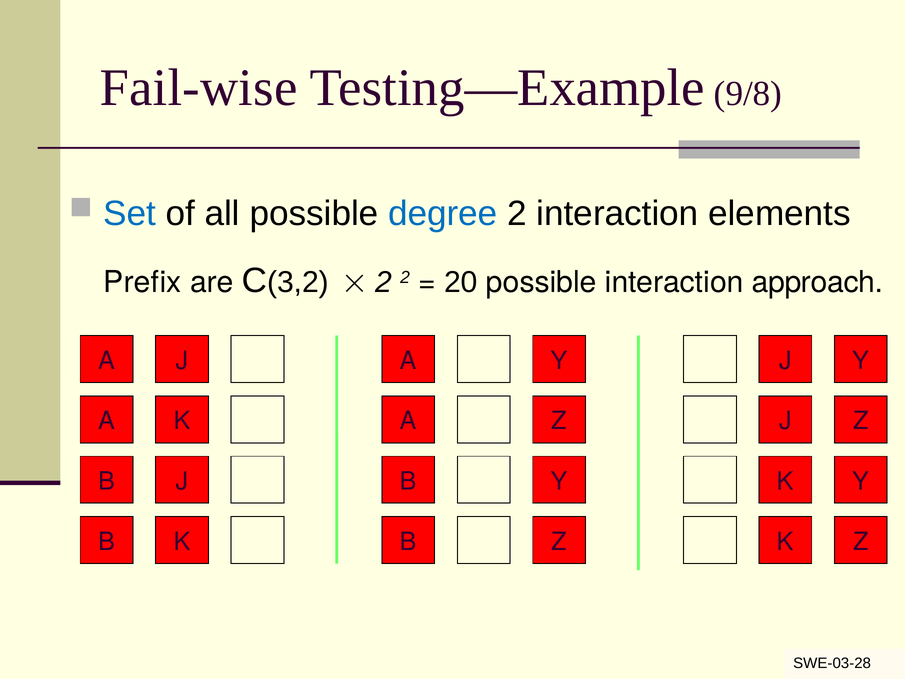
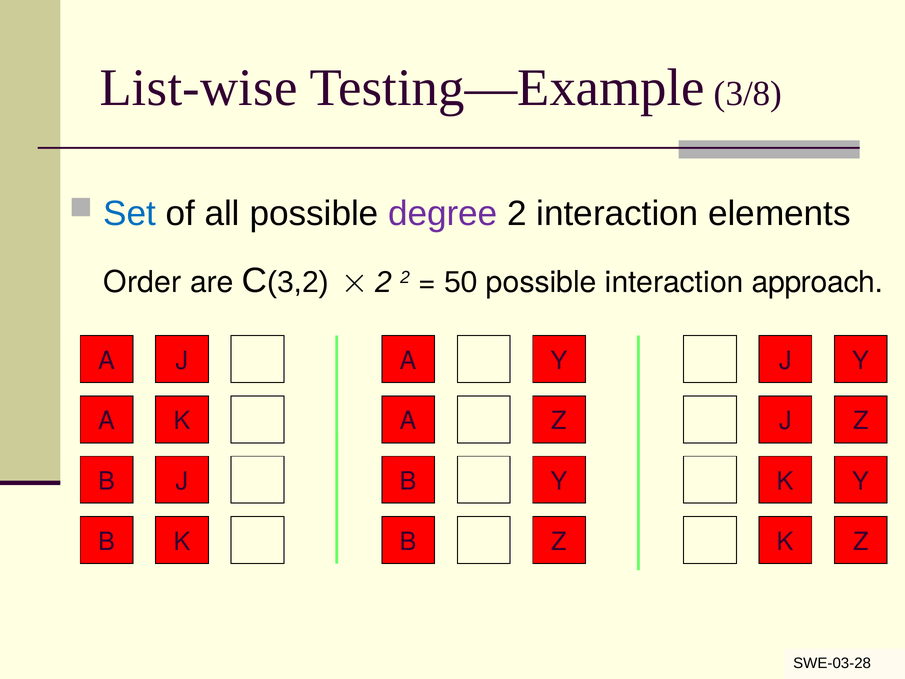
Fail-wise: Fail-wise -> List-wise (198, 88)
9/8: 9/8 -> 3/8 (748, 94)
degree colour: blue -> purple (443, 213)
Prefix: Prefix -> Order (142, 282)
20: 20 -> 50 (461, 282)
